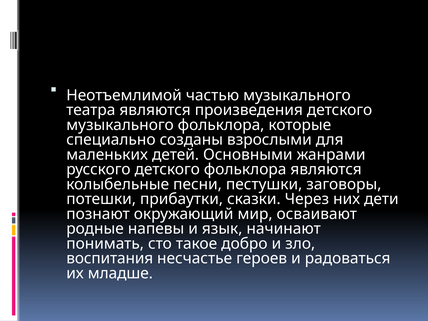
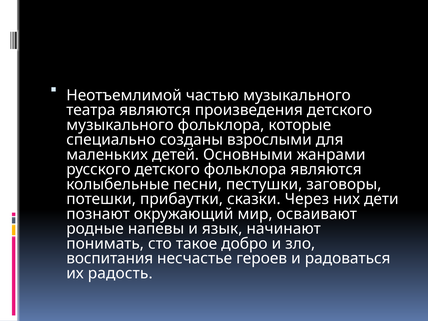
младше: младше -> радость (120, 273)
